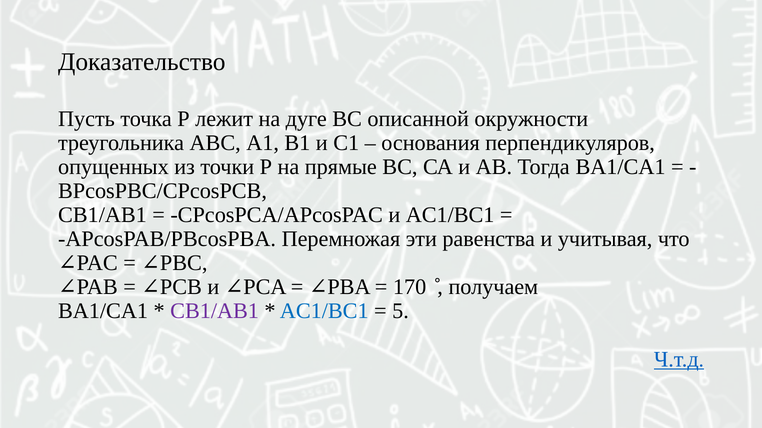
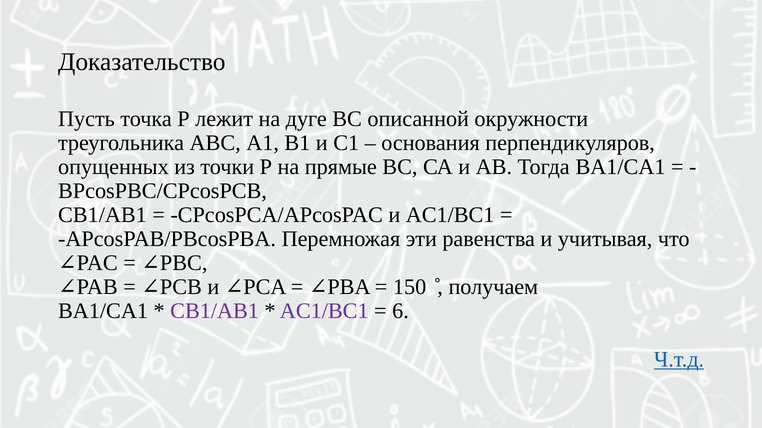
170: 170 -> 150 (410, 287)
AC1/BC1 colour: blue -> purple (324, 311)
5: 5 -> 6 (400, 311)
